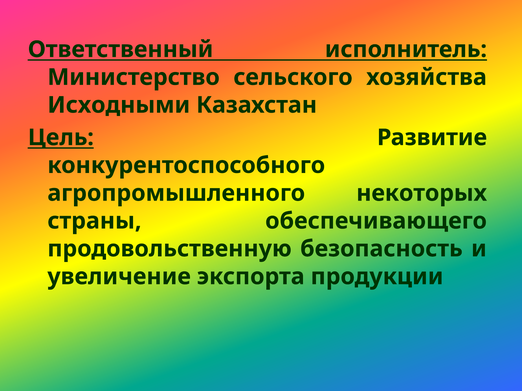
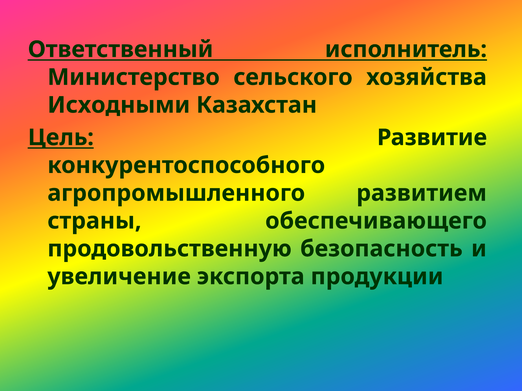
некоторых: некоторых -> развитием (422, 193)
